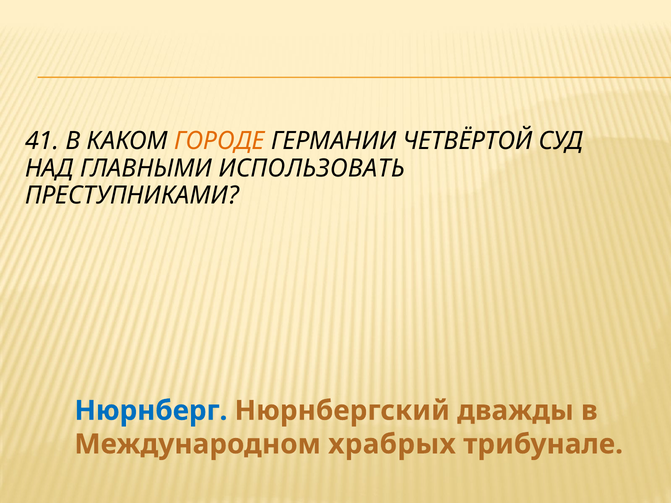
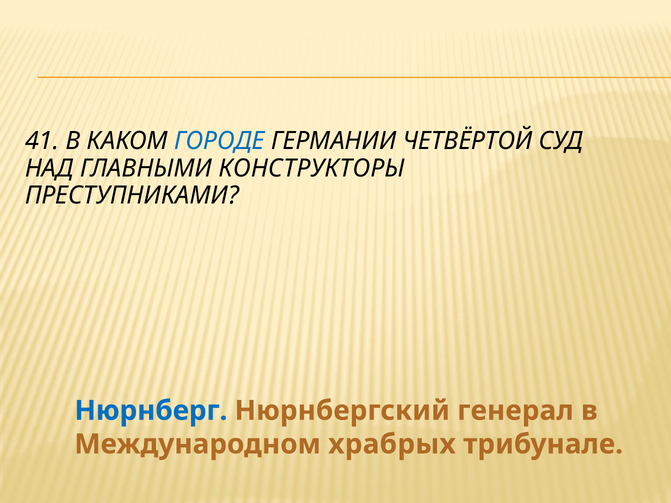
ГОРОДЕ colour: orange -> blue (219, 141)
ИСПОЛЬЗОВАТЬ: ИСПОЛЬЗОВАТЬ -> КОНСТРУКТОРЫ (312, 168)
дважды: дважды -> генерал (515, 411)
